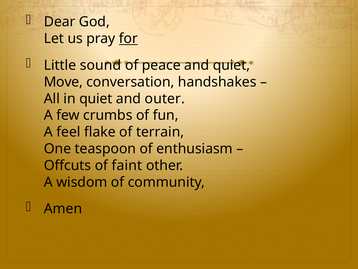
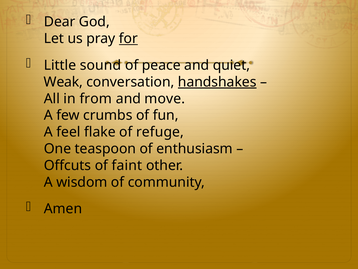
Move: Move -> Weak (63, 82)
handshakes underline: none -> present (217, 82)
in quiet: quiet -> from (96, 98)
outer: outer -> move (165, 98)
terrain: terrain -> refuge (160, 132)
